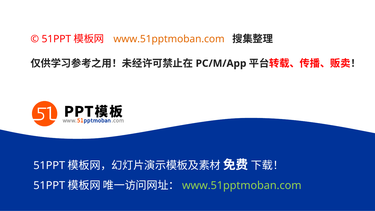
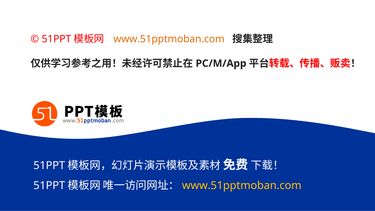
www.51pptmoban.com colour: light green -> yellow (242, 185)
